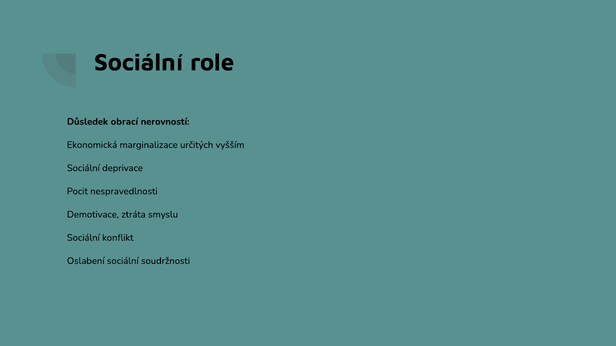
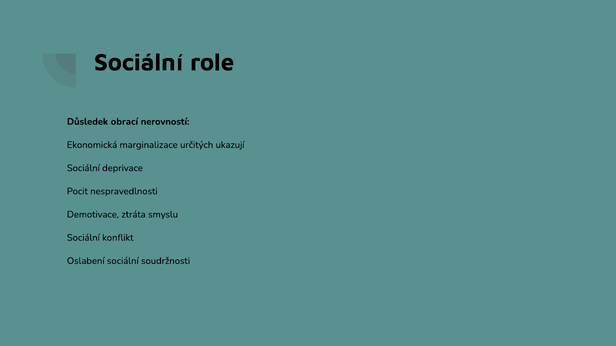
vyšším: vyšším -> ukazují (230, 145)
